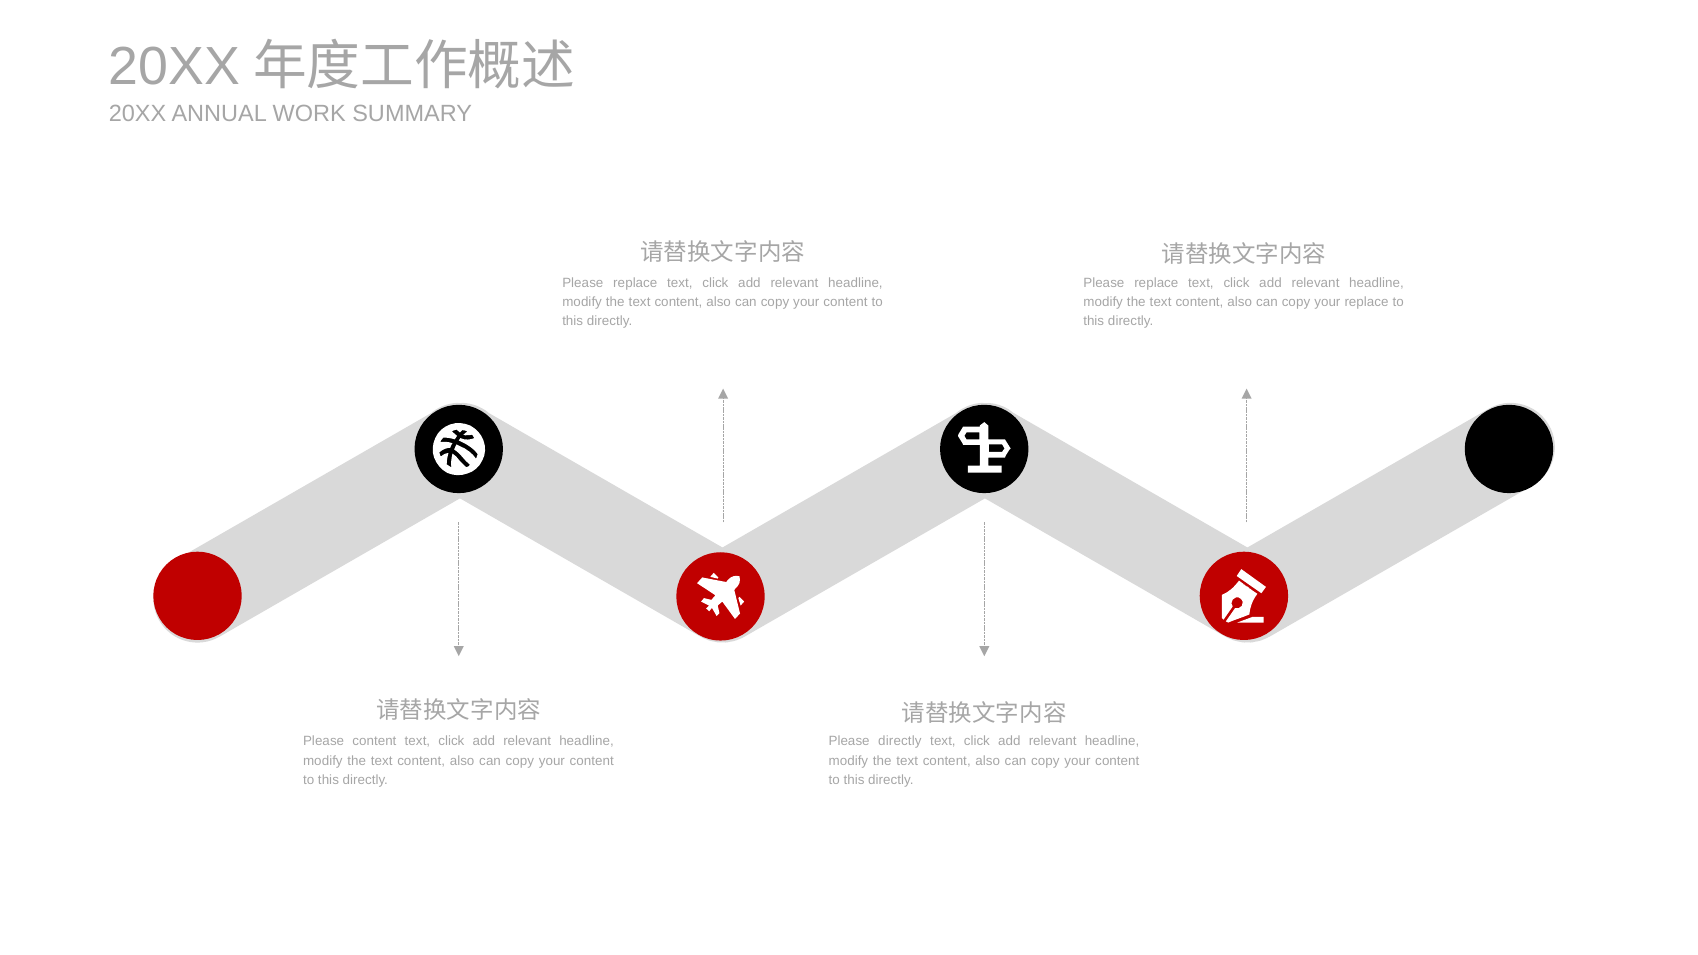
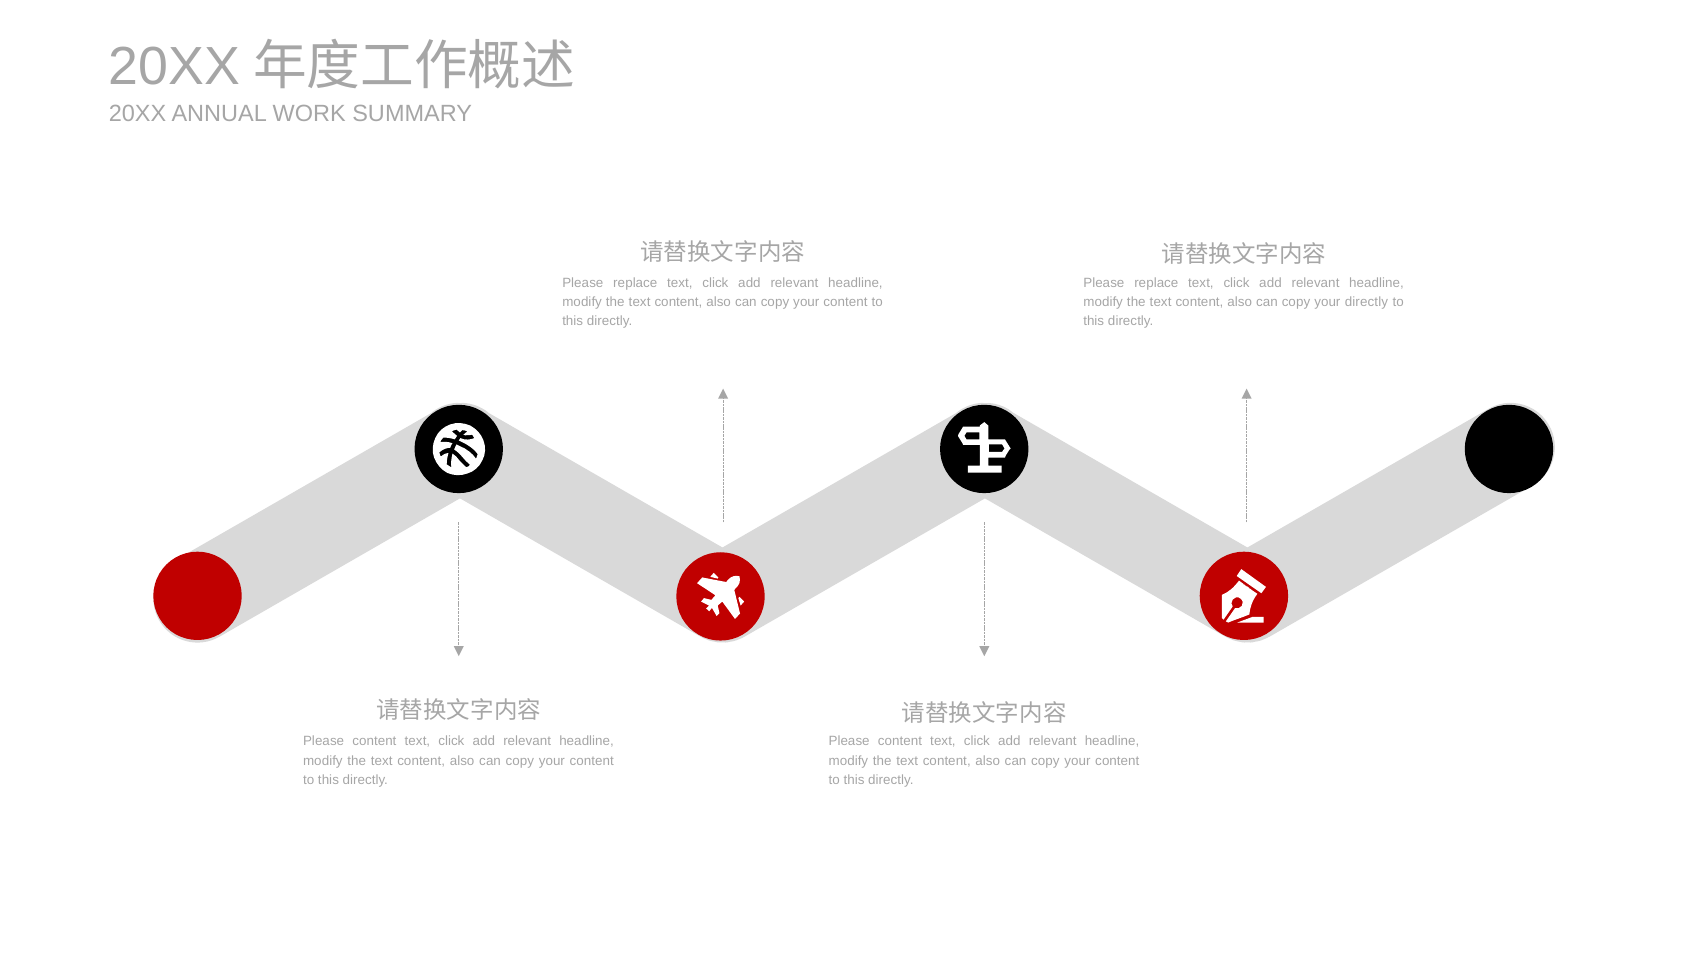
your replace: replace -> directly (1366, 302)
directly: directly -> content (900, 742)
